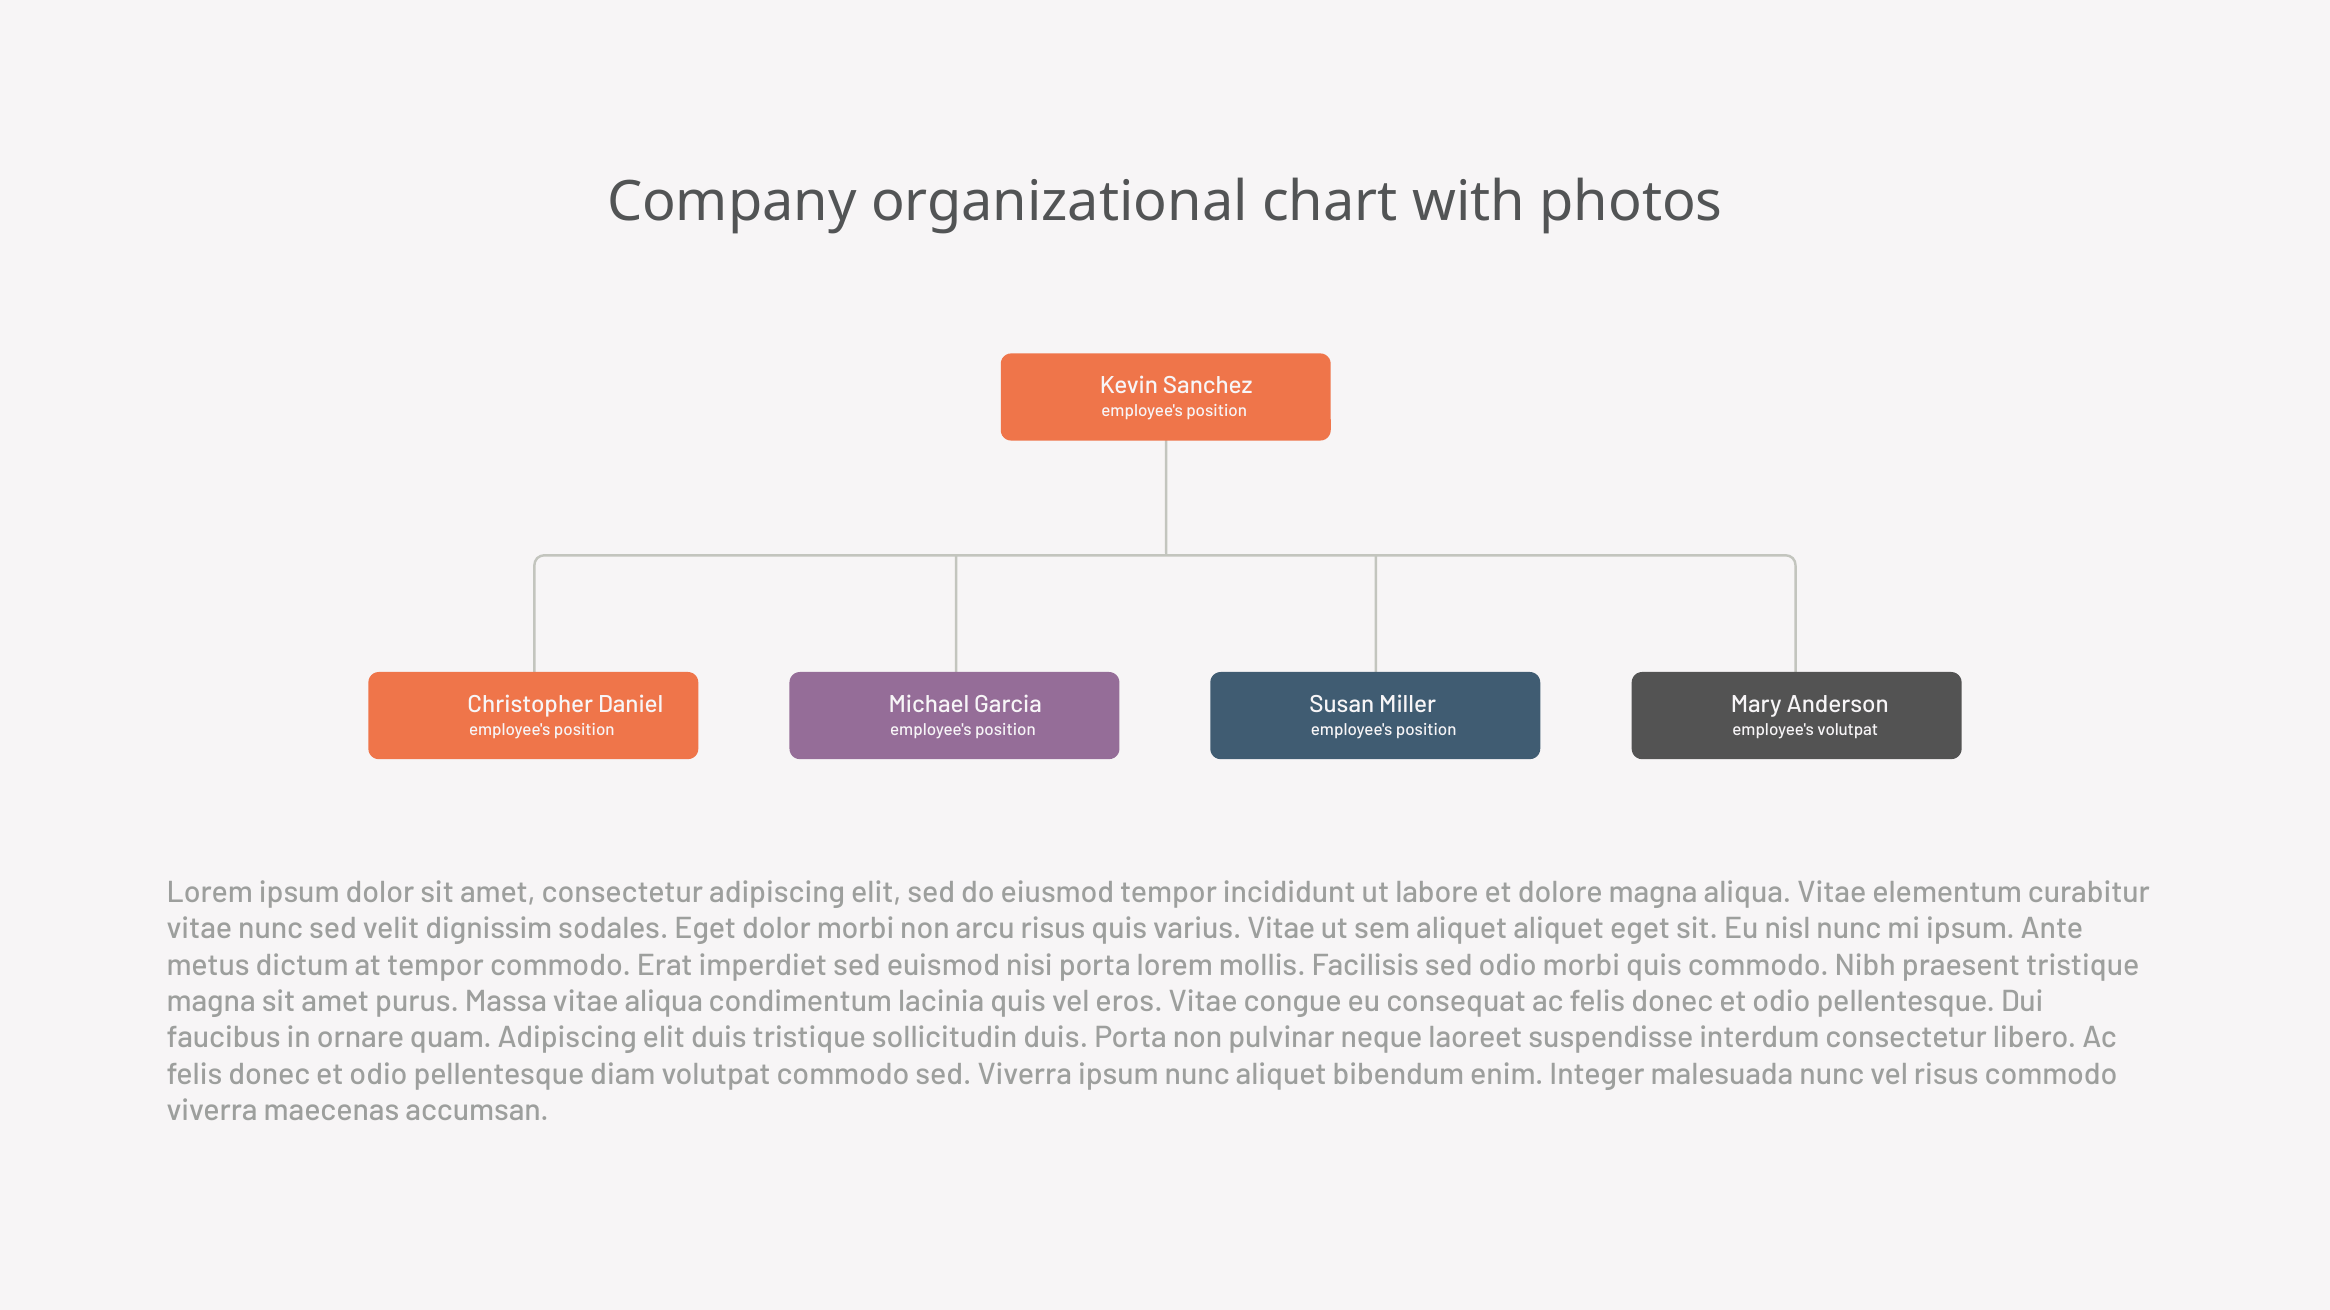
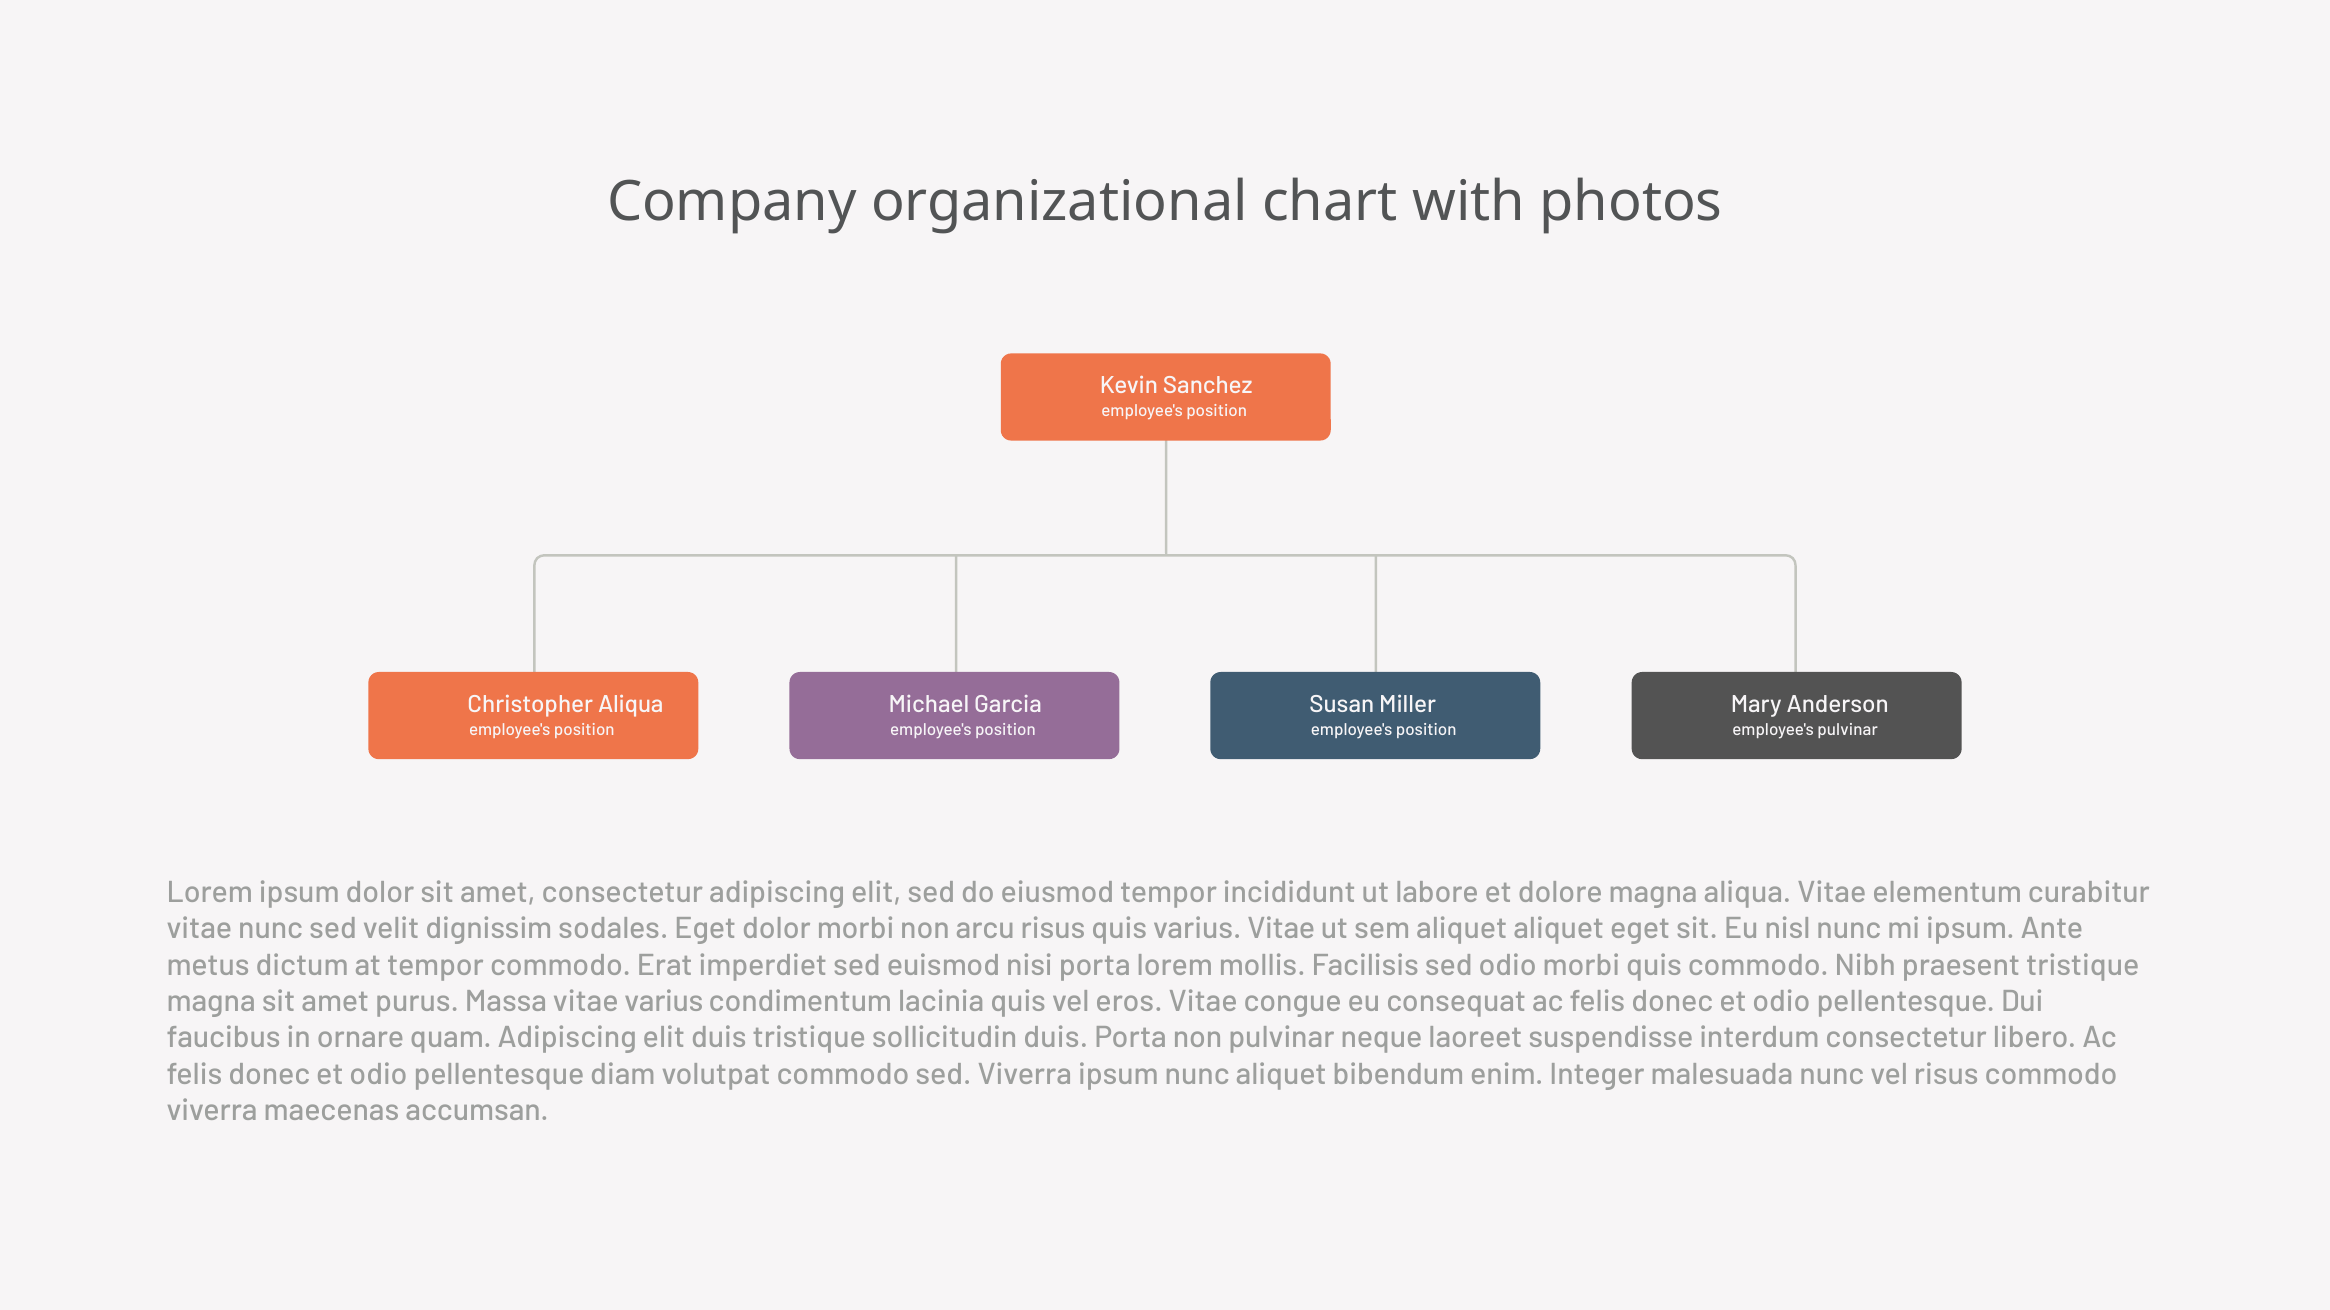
Christopher Daniel: Daniel -> Aliqua (631, 705)
employee's volutpat: volutpat -> pulvinar (1848, 730)
vitae aliqua: aliqua -> varius (664, 1002)
